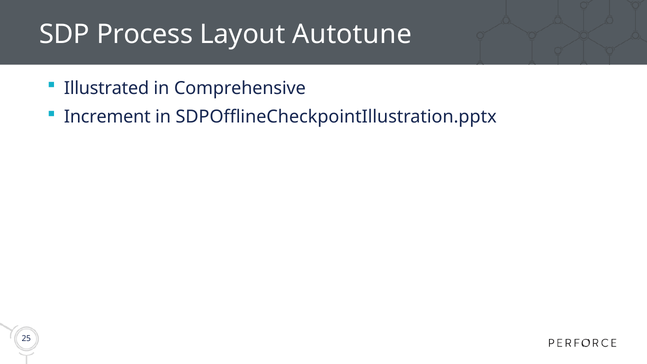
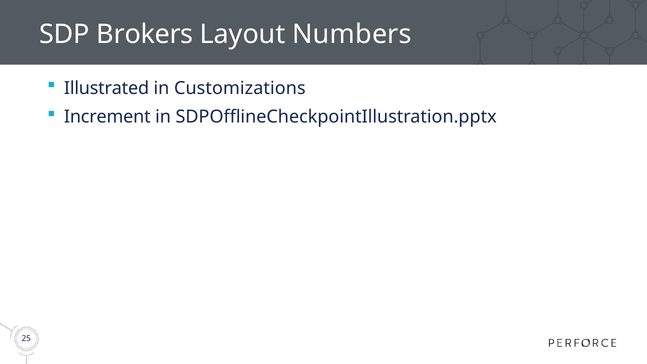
Process: Process -> Brokers (145, 34)
Autotune: Autotune -> Numbers (352, 34)
Comprehensive: Comprehensive -> Customizations (240, 88)
